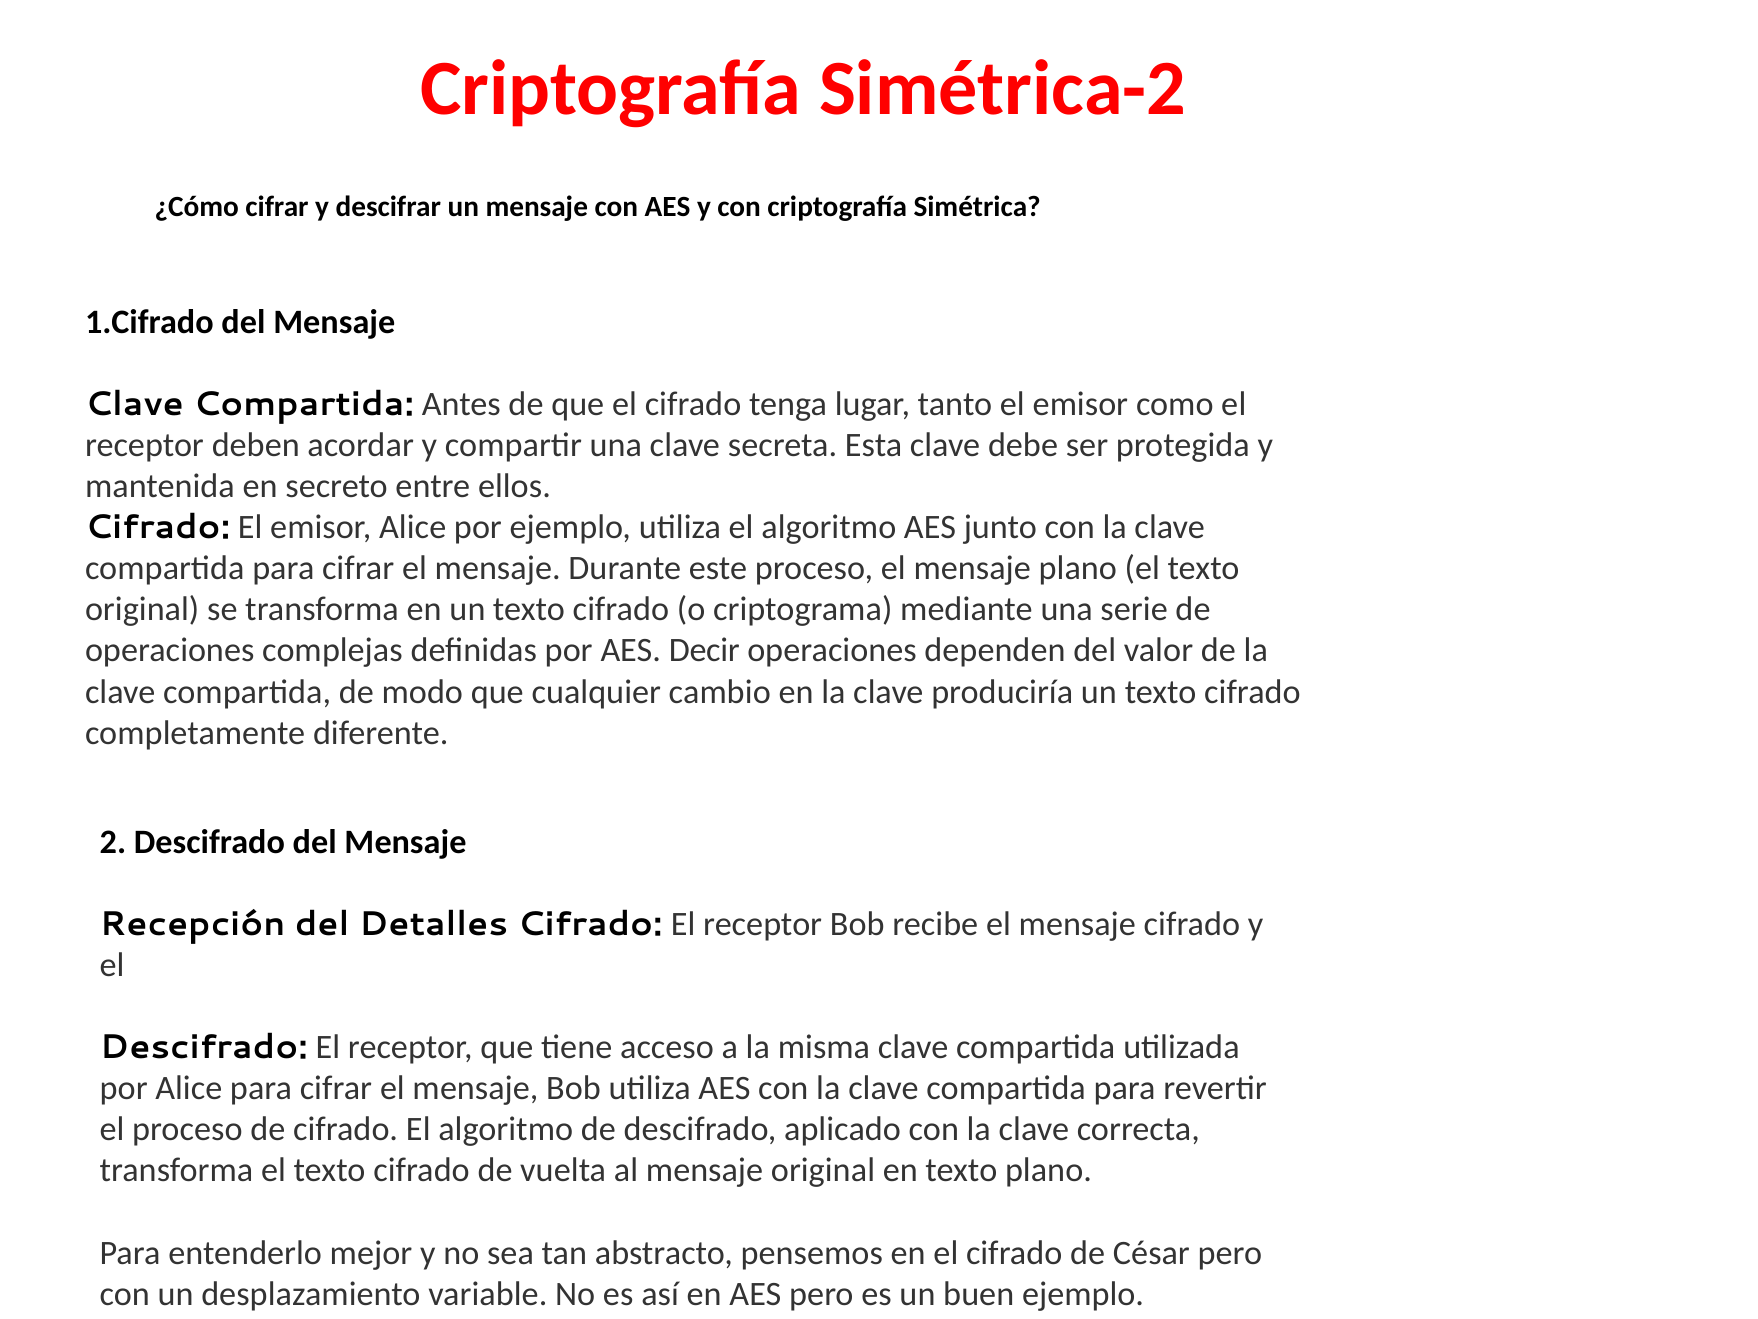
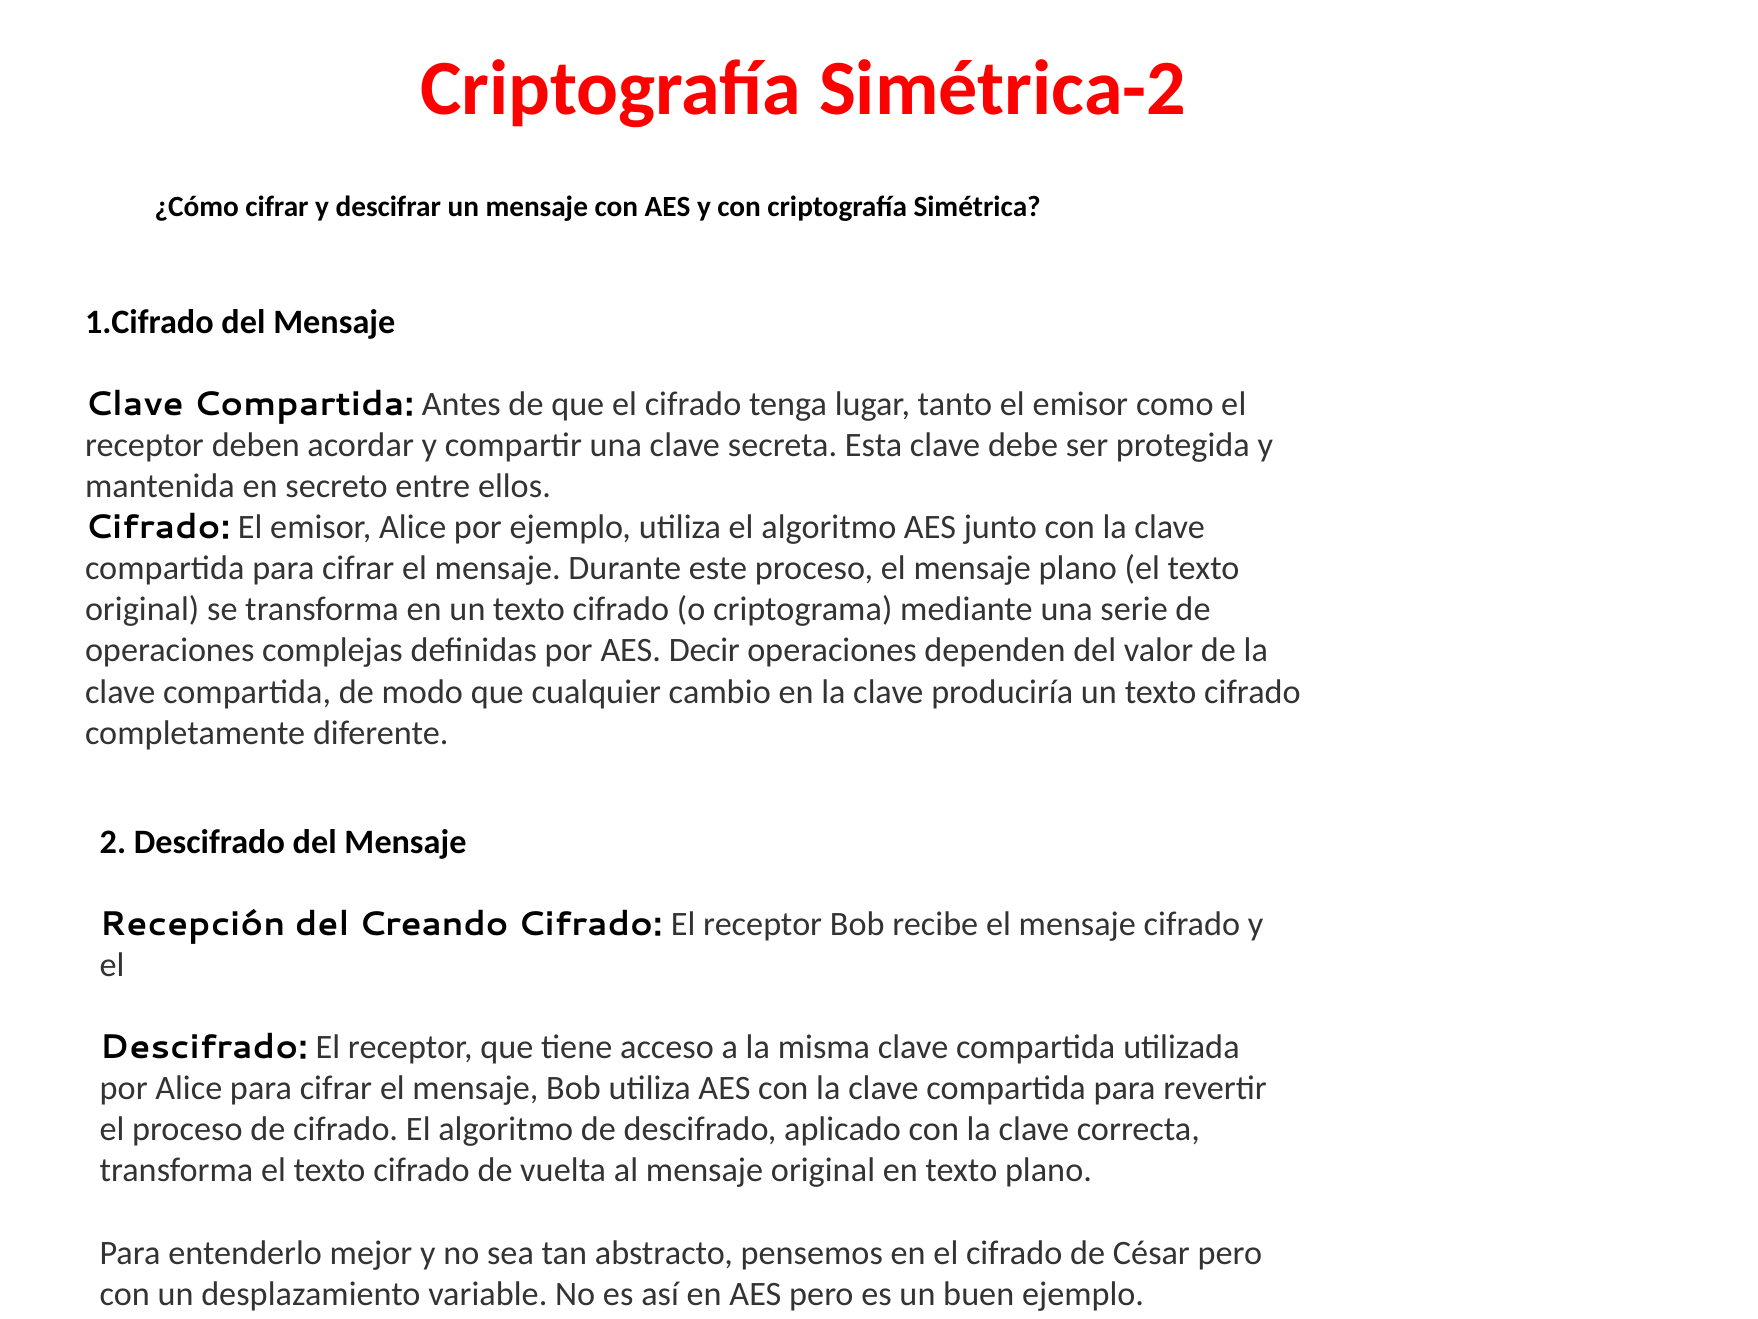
Detalles: Detalles -> Creando (434, 924)
